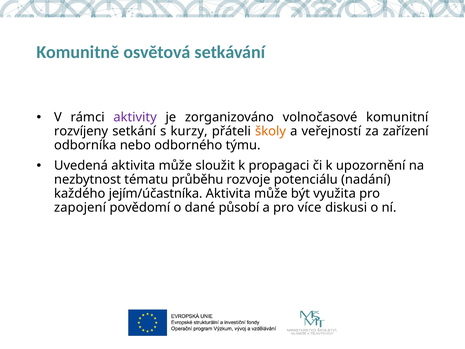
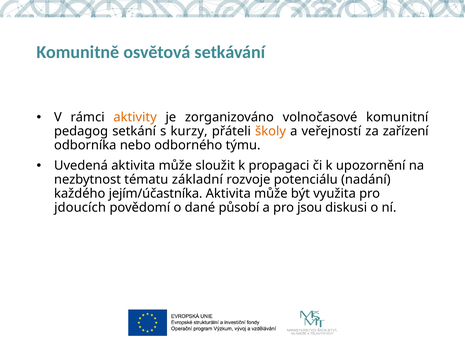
aktivity colour: purple -> orange (135, 117)
rozvíjeny: rozvíjeny -> pedagog (81, 131)
průběhu: průběhu -> základní (197, 180)
zapojení: zapojení -> jdoucích (80, 207)
více: více -> jsou (310, 207)
